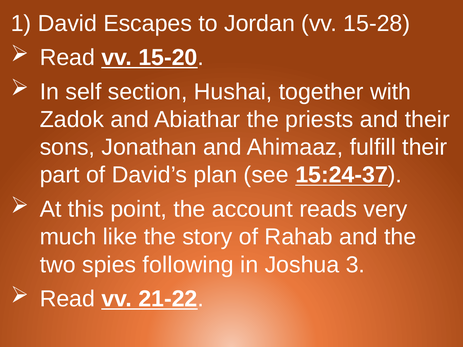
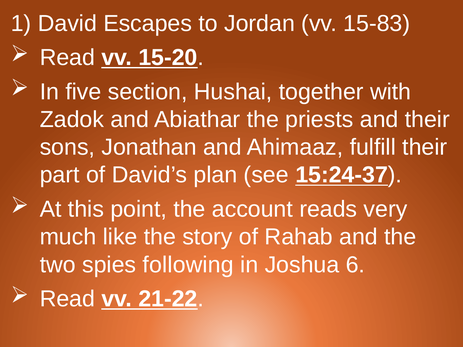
15-28: 15-28 -> 15-83 (377, 23)
self: self -> five (83, 92)
3: 3 -> 6 (355, 265)
